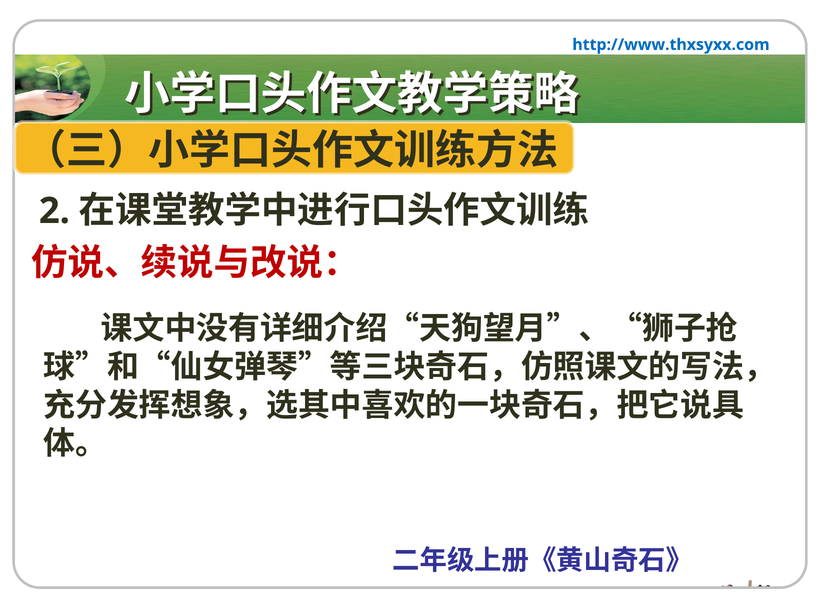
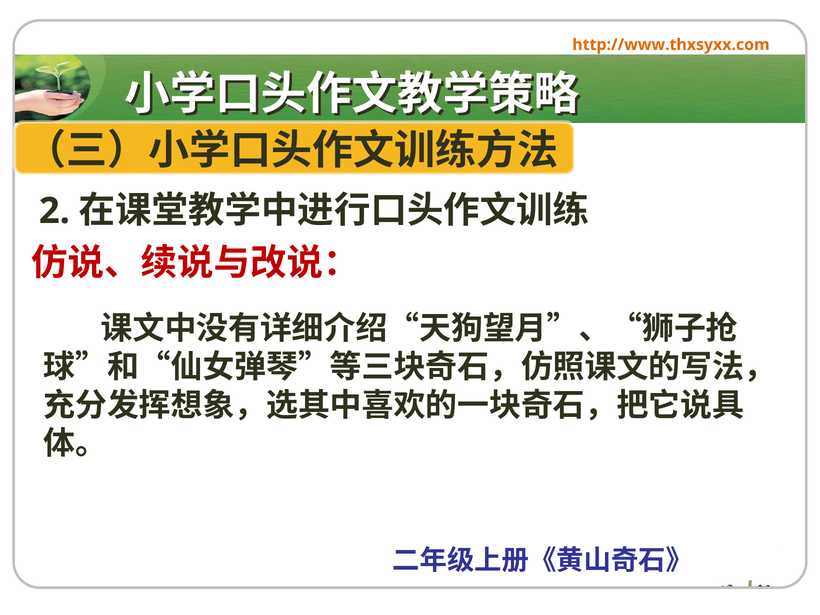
http://www.thxsyxx.com colour: blue -> orange (671, 45)
